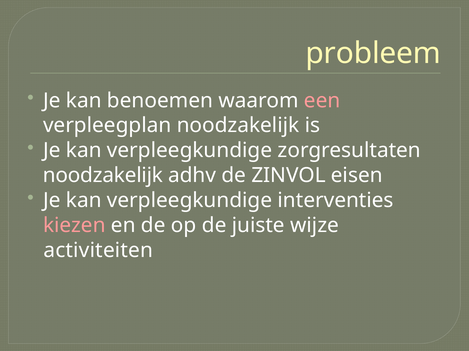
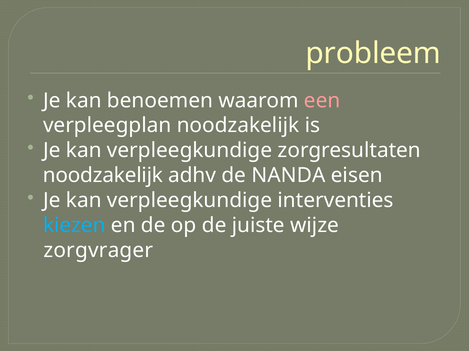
ZINVOL: ZINVOL -> NANDA (288, 176)
kiezen colour: pink -> light blue (74, 226)
activiteiten: activiteiten -> zorgvrager (98, 251)
